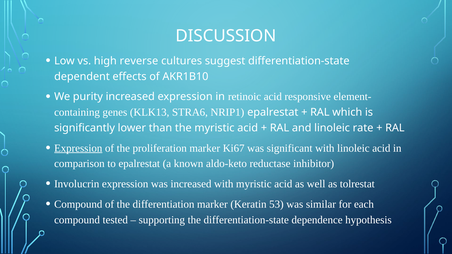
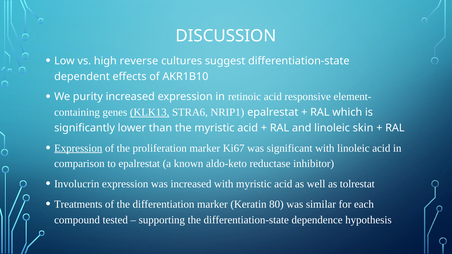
KLK13 underline: none -> present (150, 112)
rate: rate -> skin (363, 128)
Compound: Compound -> Treatments (78, 204)
53: 53 -> 80 (276, 204)
